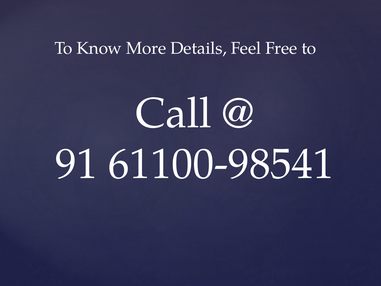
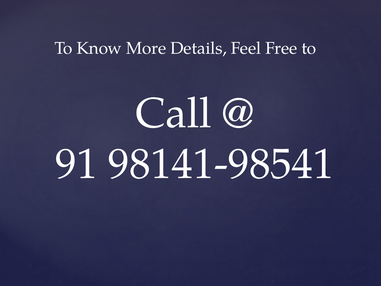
61100-98541: 61100-98541 -> 98141-98541 (221, 164)
